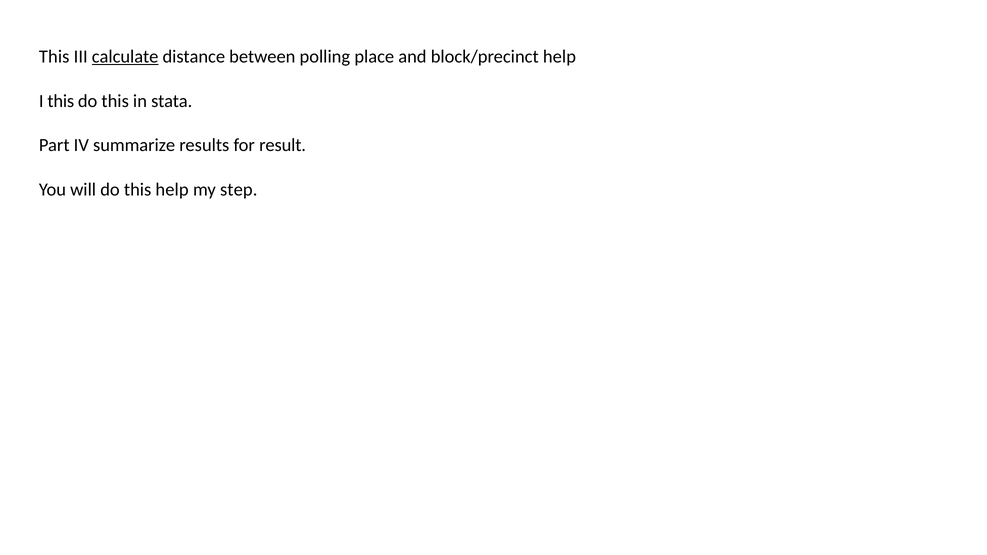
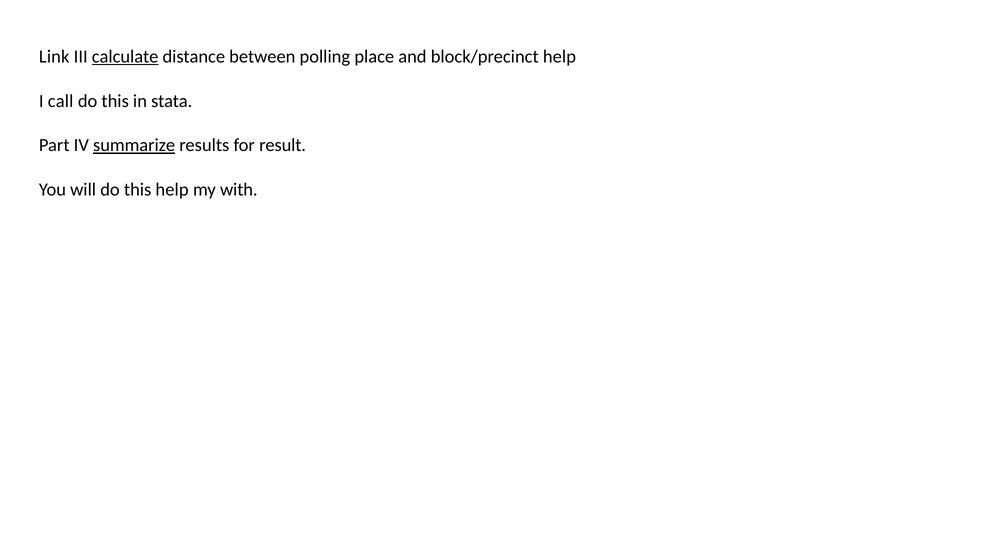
This: This -> Link (54, 57)
I this: this -> call (61, 101)
summarize underline: none -> present (134, 145)
step: step -> with (239, 190)
